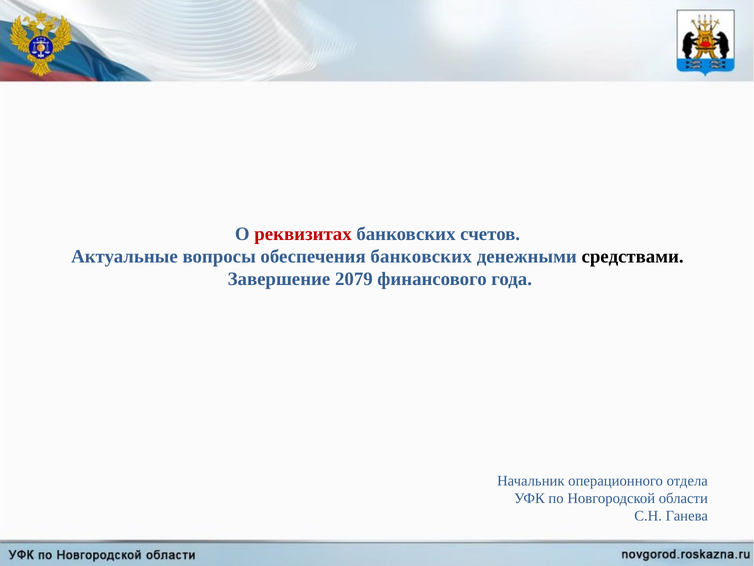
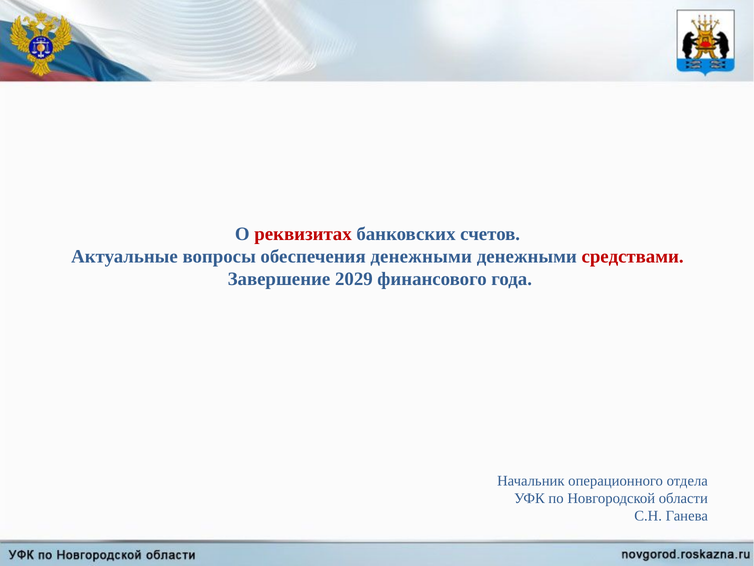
обеспечения банковских: банковских -> денежными (421, 256)
средствами colour: black -> red (633, 256)
2079: 2079 -> 2029 (354, 279)
